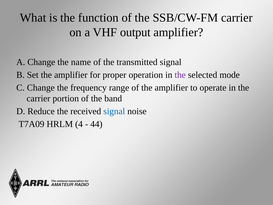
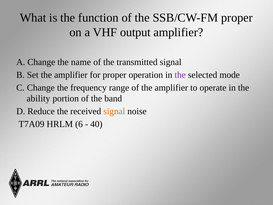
SSB/CW-FM carrier: carrier -> proper (237, 18)
carrier: carrier -> ability (38, 98)
signal colour: blue -> orange (114, 111)
4: 4 -> 6 (79, 124)
44: 44 -> 40 (96, 124)
